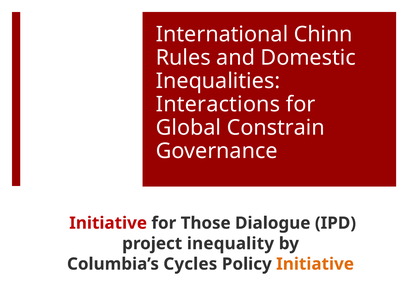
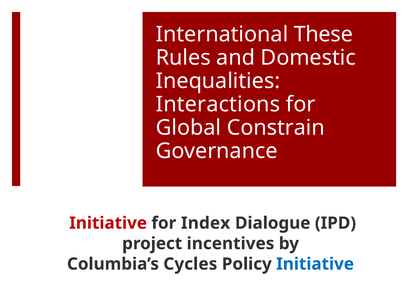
Chinn: Chinn -> These (323, 34)
Those: Those -> Index (206, 223)
inequality: inequality -> incentives (230, 243)
Initiative colour: orange -> blue (315, 264)
